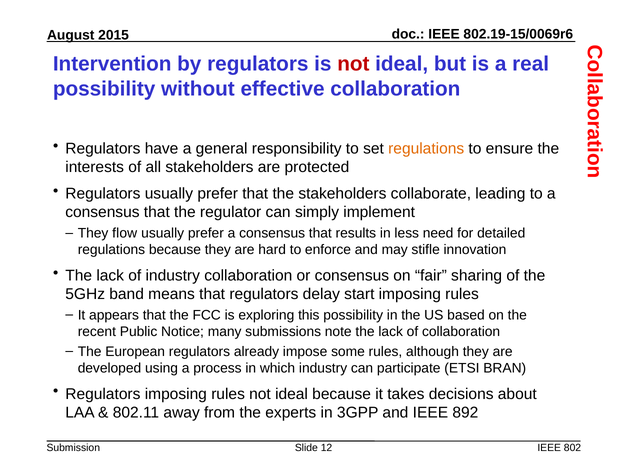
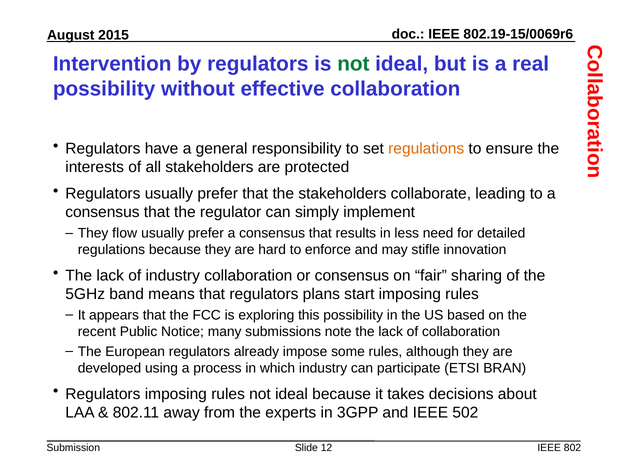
not colour: red -> green (353, 64)
delay: delay -> plans (321, 294)
892: 892 -> 502 (465, 412)
